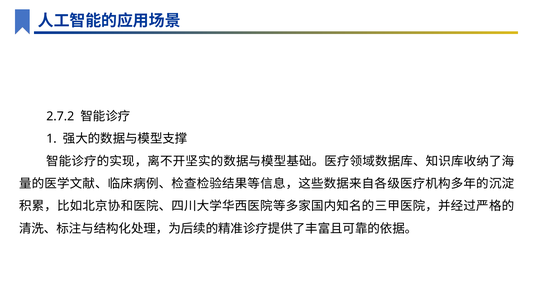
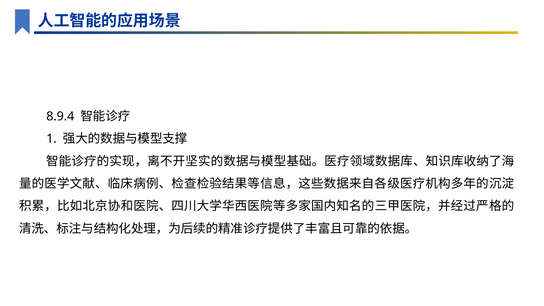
2.7.2: 2.7.2 -> 8.9.4 (60, 116)
